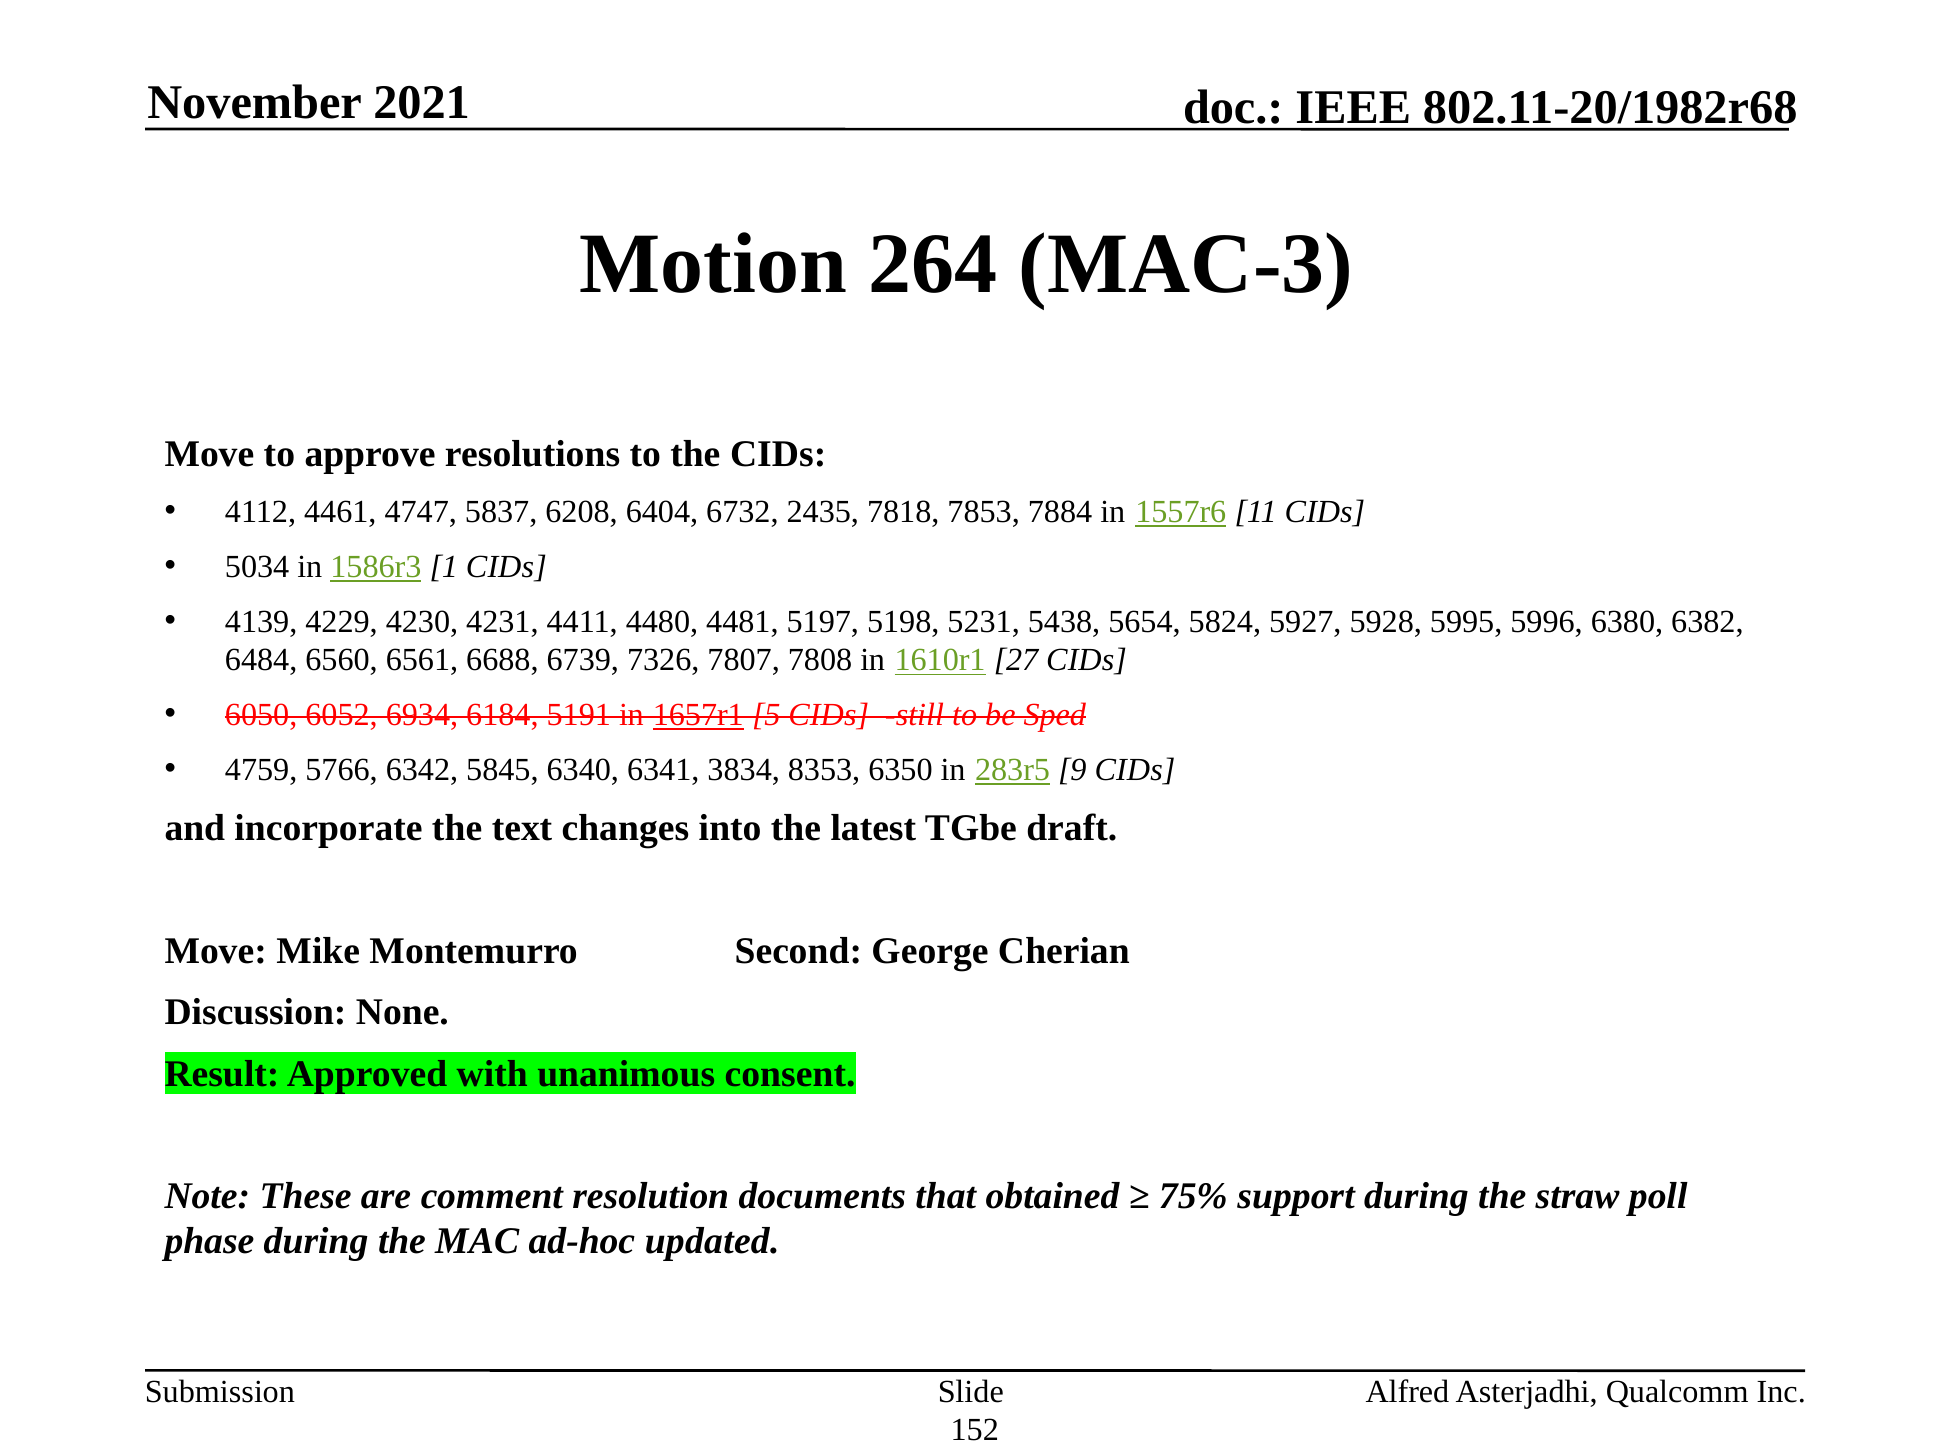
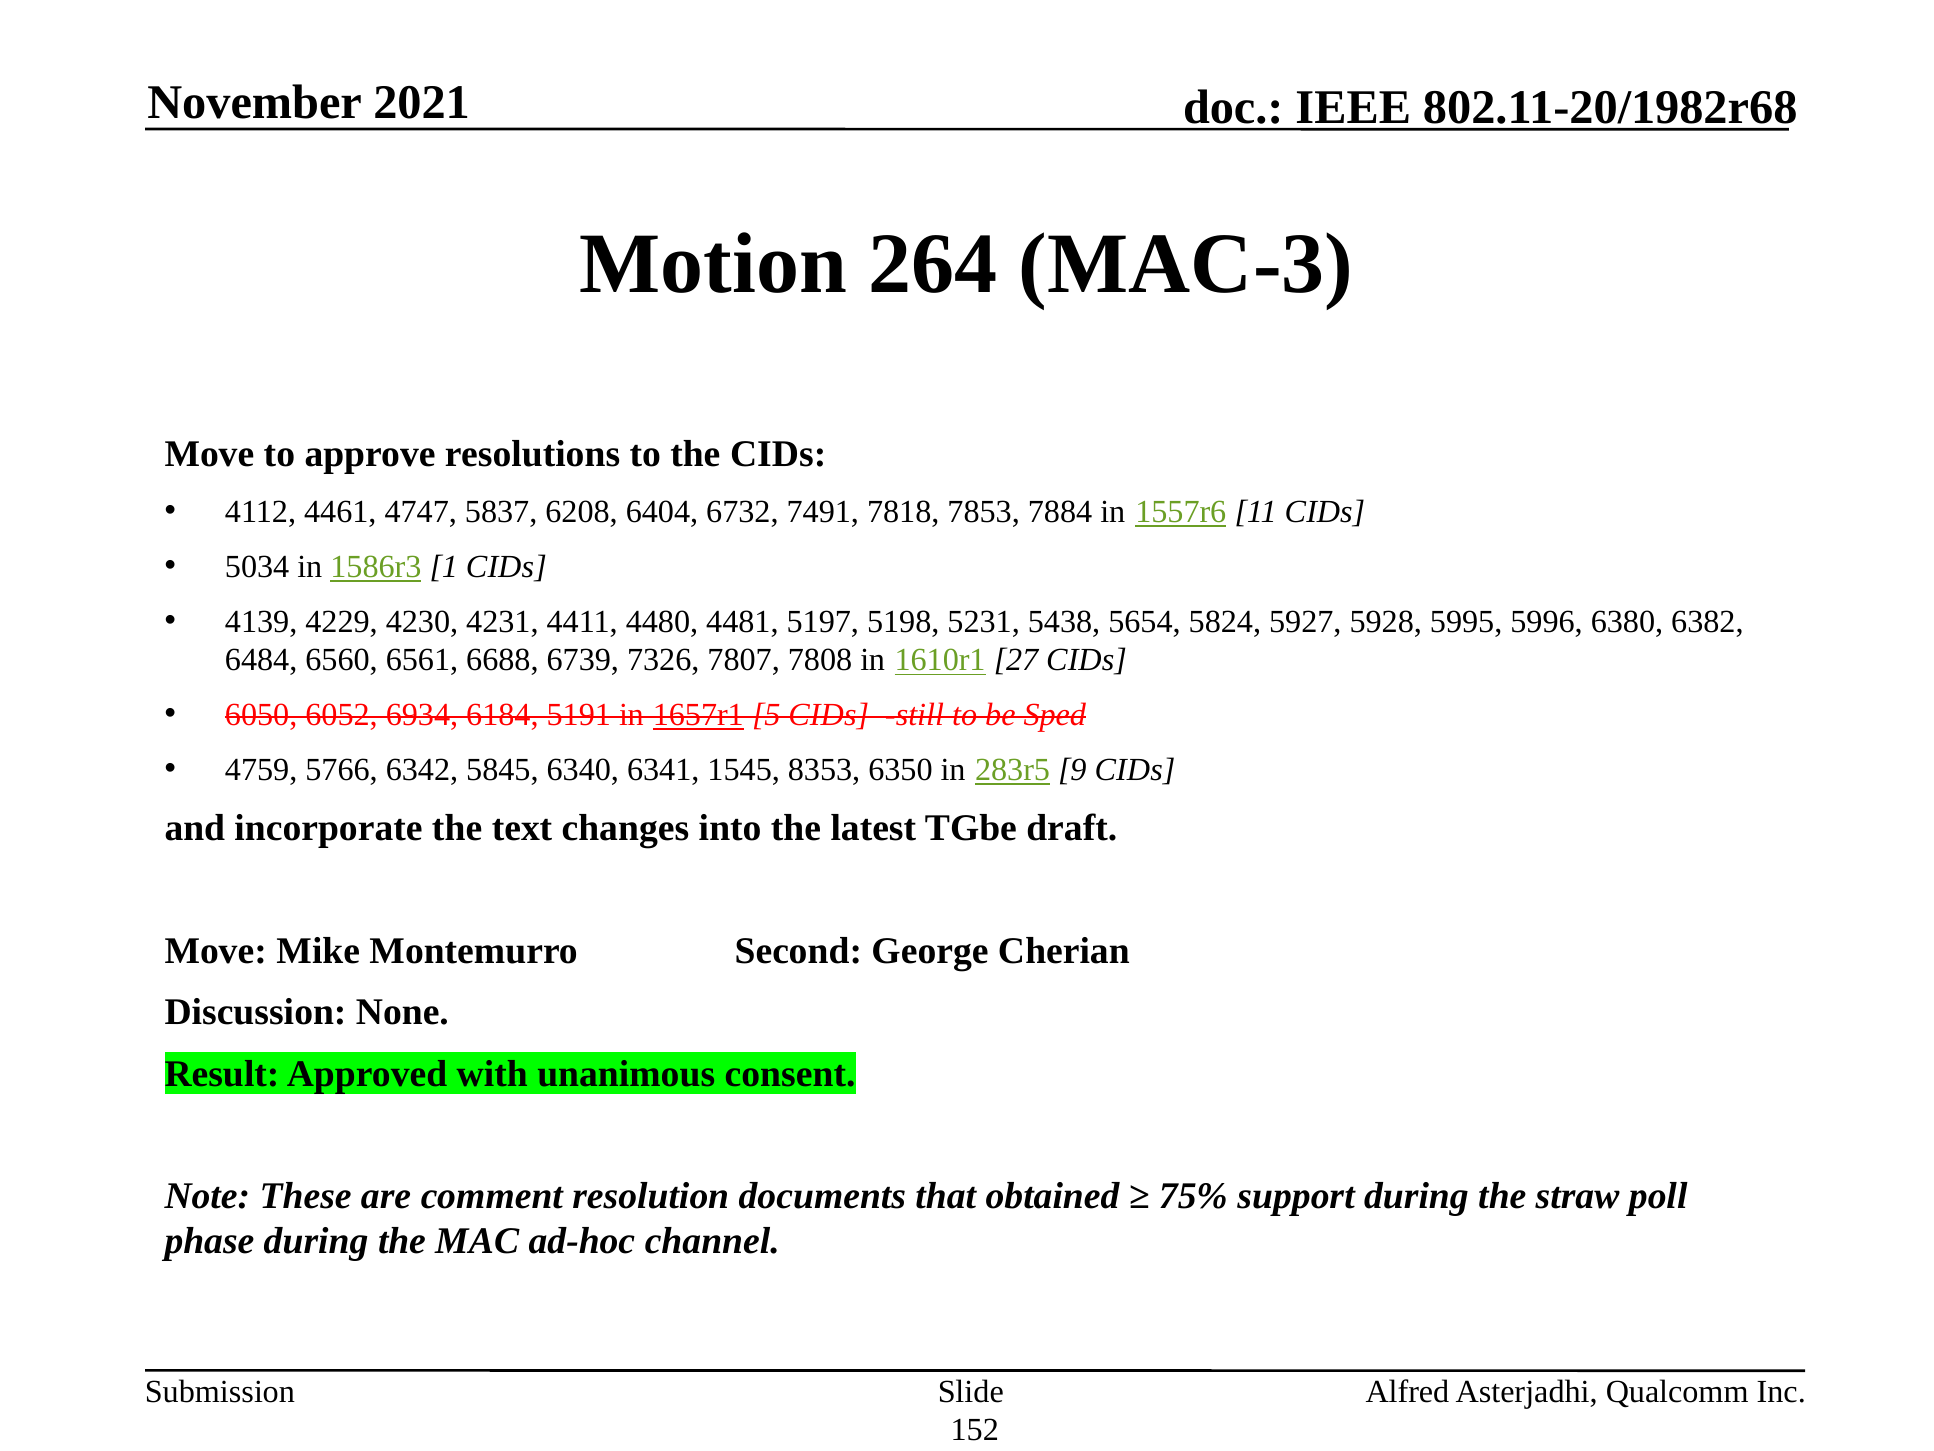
2435: 2435 -> 7491 (823, 512)
3834: 3834 -> 1545 (744, 770)
updated: updated -> channel (712, 1241)
